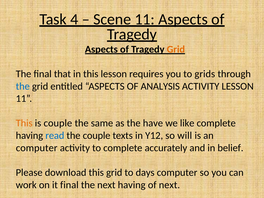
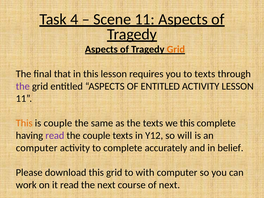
to grids: grids -> texts (205, 74)
the colour: blue -> purple (23, 86)
OF ANALYSIS: ANALYSIS -> ENTITLED (160, 86)
the have: have -> texts (153, 123)
we like: like -> this (187, 123)
read colour: blue -> purple (55, 136)
days: days -> with (145, 173)
it final: final -> read (69, 185)
next having: having -> course (132, 185)
